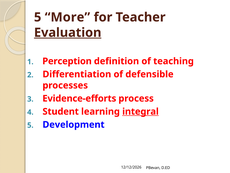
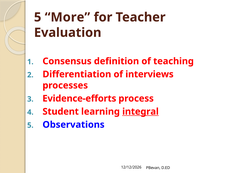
Evaluation underline: present -> none (68, 33)
Perception: Perception -> Consensus (67, 61)
defensible: defensible -> interviews (149, 74)
Development: Development -> Observations (74, 124)
